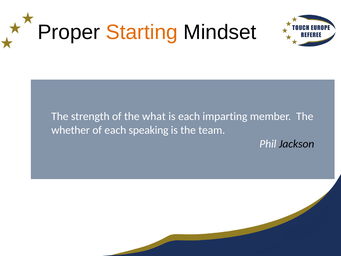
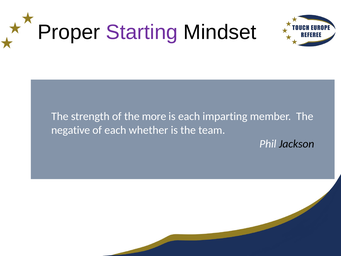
Starting colour: orange -> purple (142, 32)
what: what -> more (154, 116)
whether: whether -> negative (71, 130)
speaking: speaking -> whether (148, 130)
